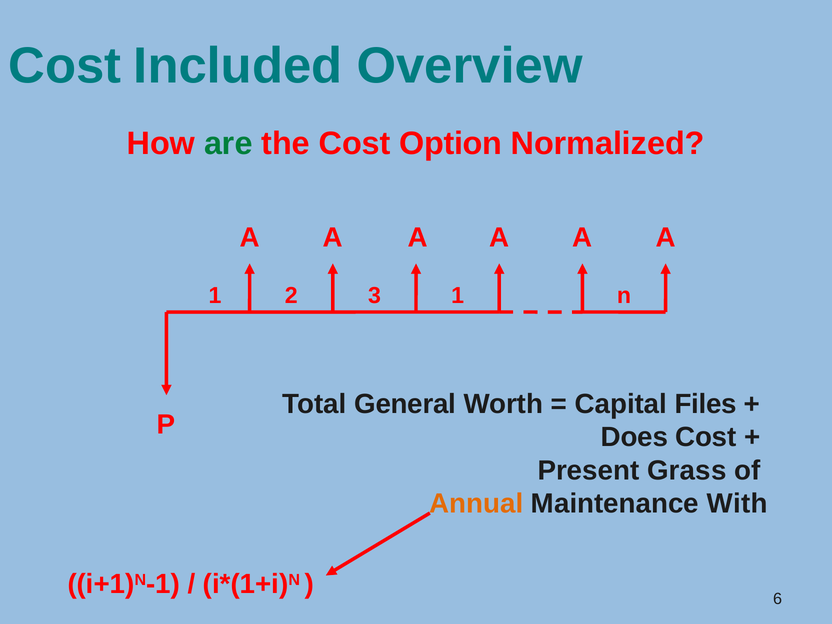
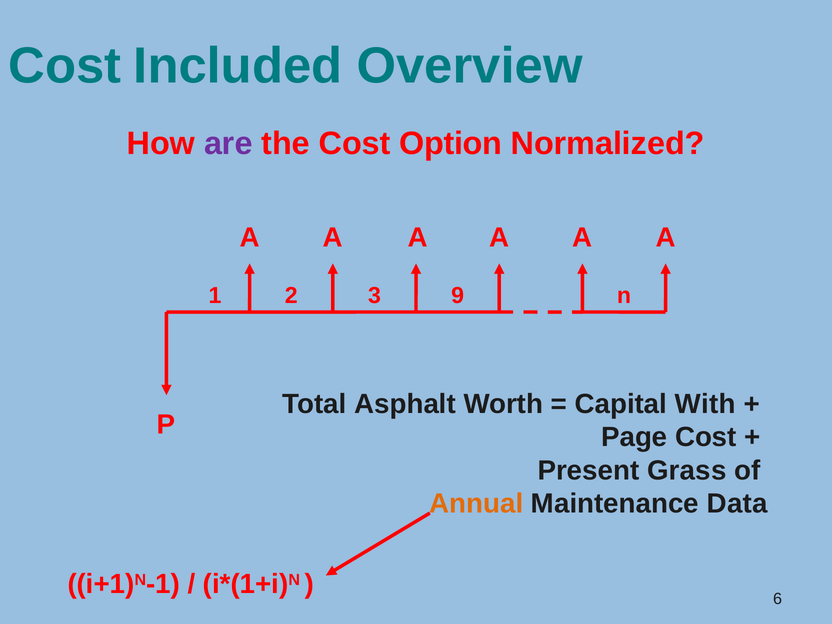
are colour: green -> purple (228, 144)
2 1: 1 -> 9 (458, 295)
General: General -> Asphalt (405, 404)
Files: Files -> With (705, 404)
Does: Does -> Page (634, 437)
With: With -> Data (737, 504)
